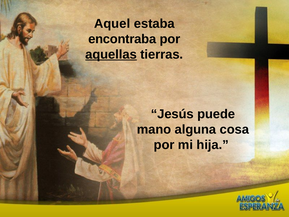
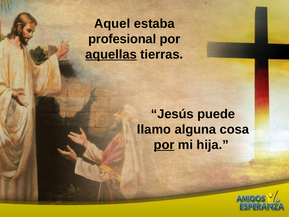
encontraba: encontraba -> profesional (122, 39)
mano: mano -> llamo (154, 129)
por underline: none -> present (164, 145)
